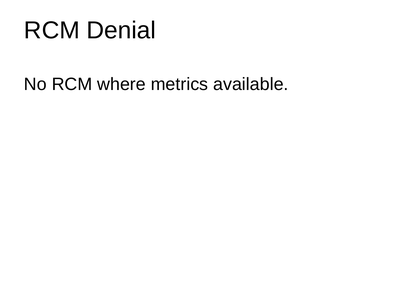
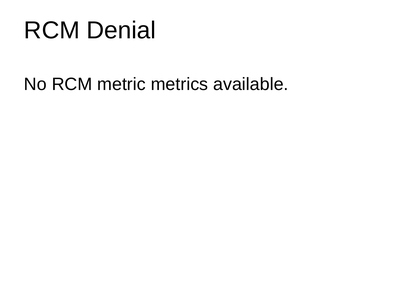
where: where -> metric (122, 84)
